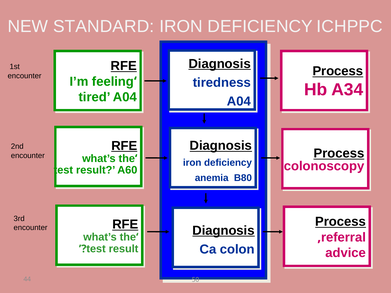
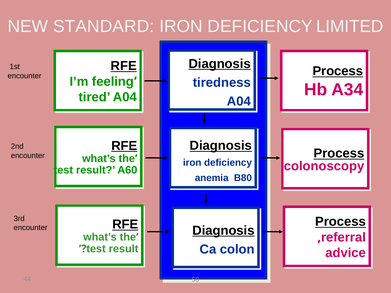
ICHPPC: ICHPPC -> LIMITED (350, 26)
